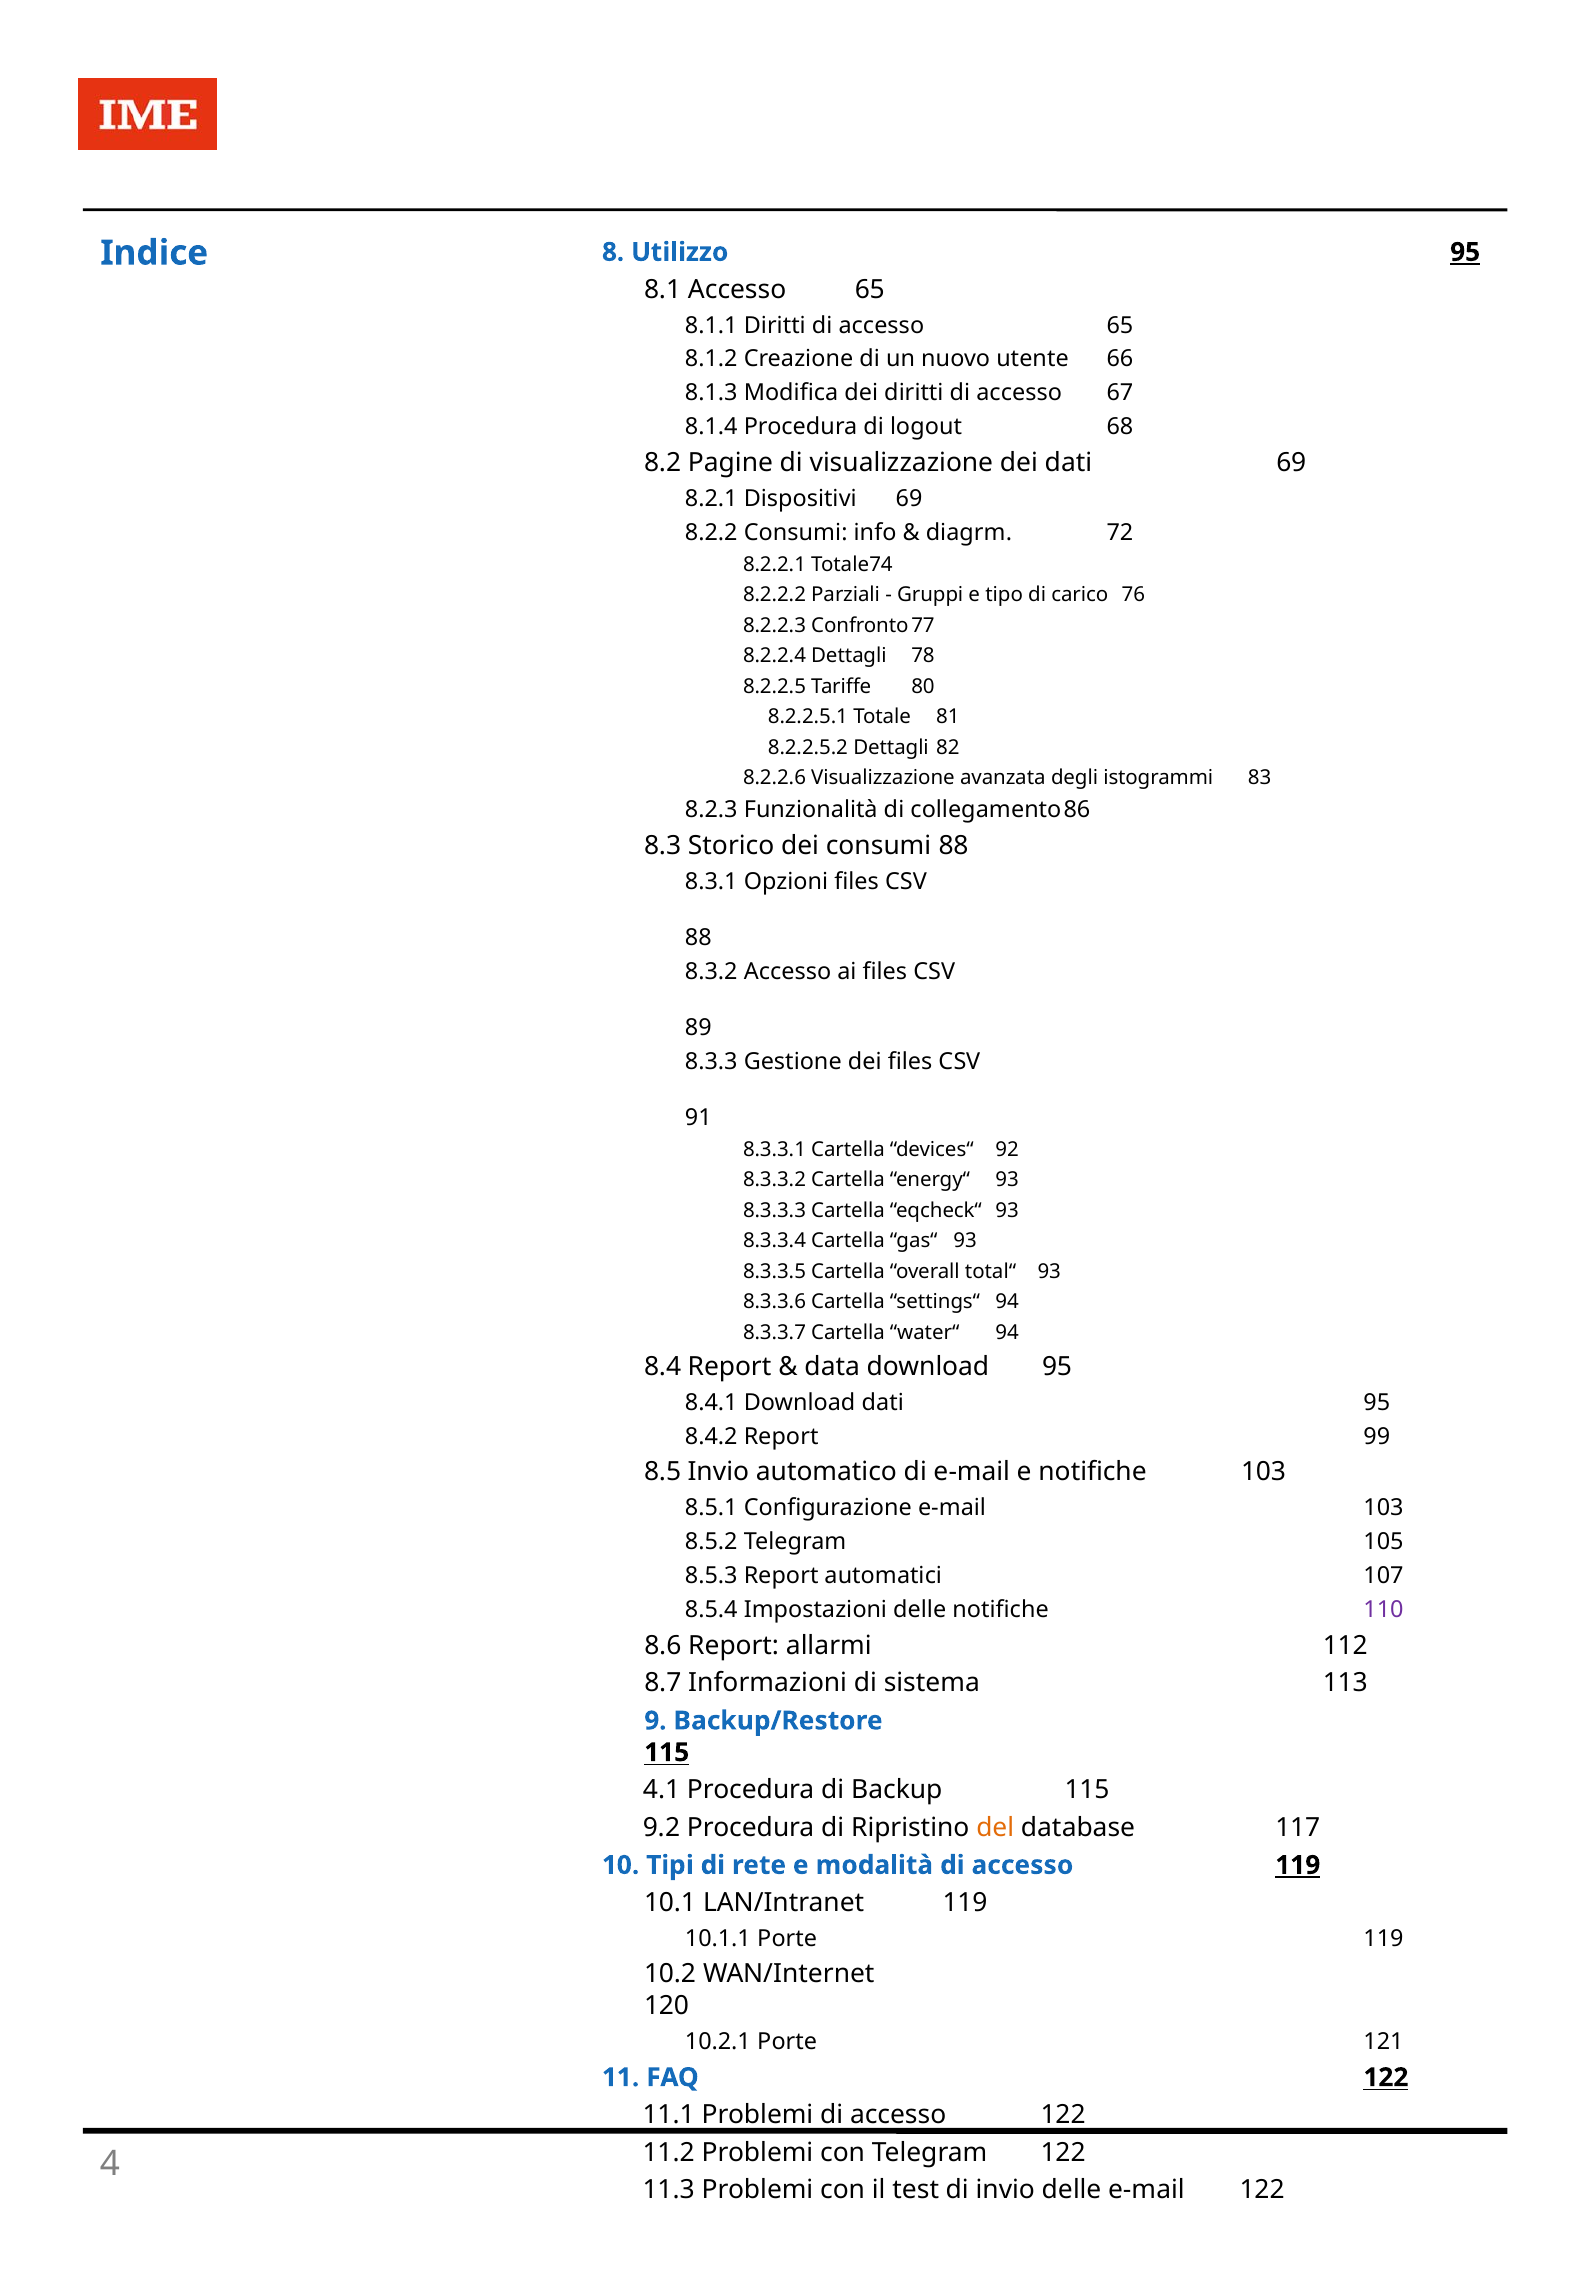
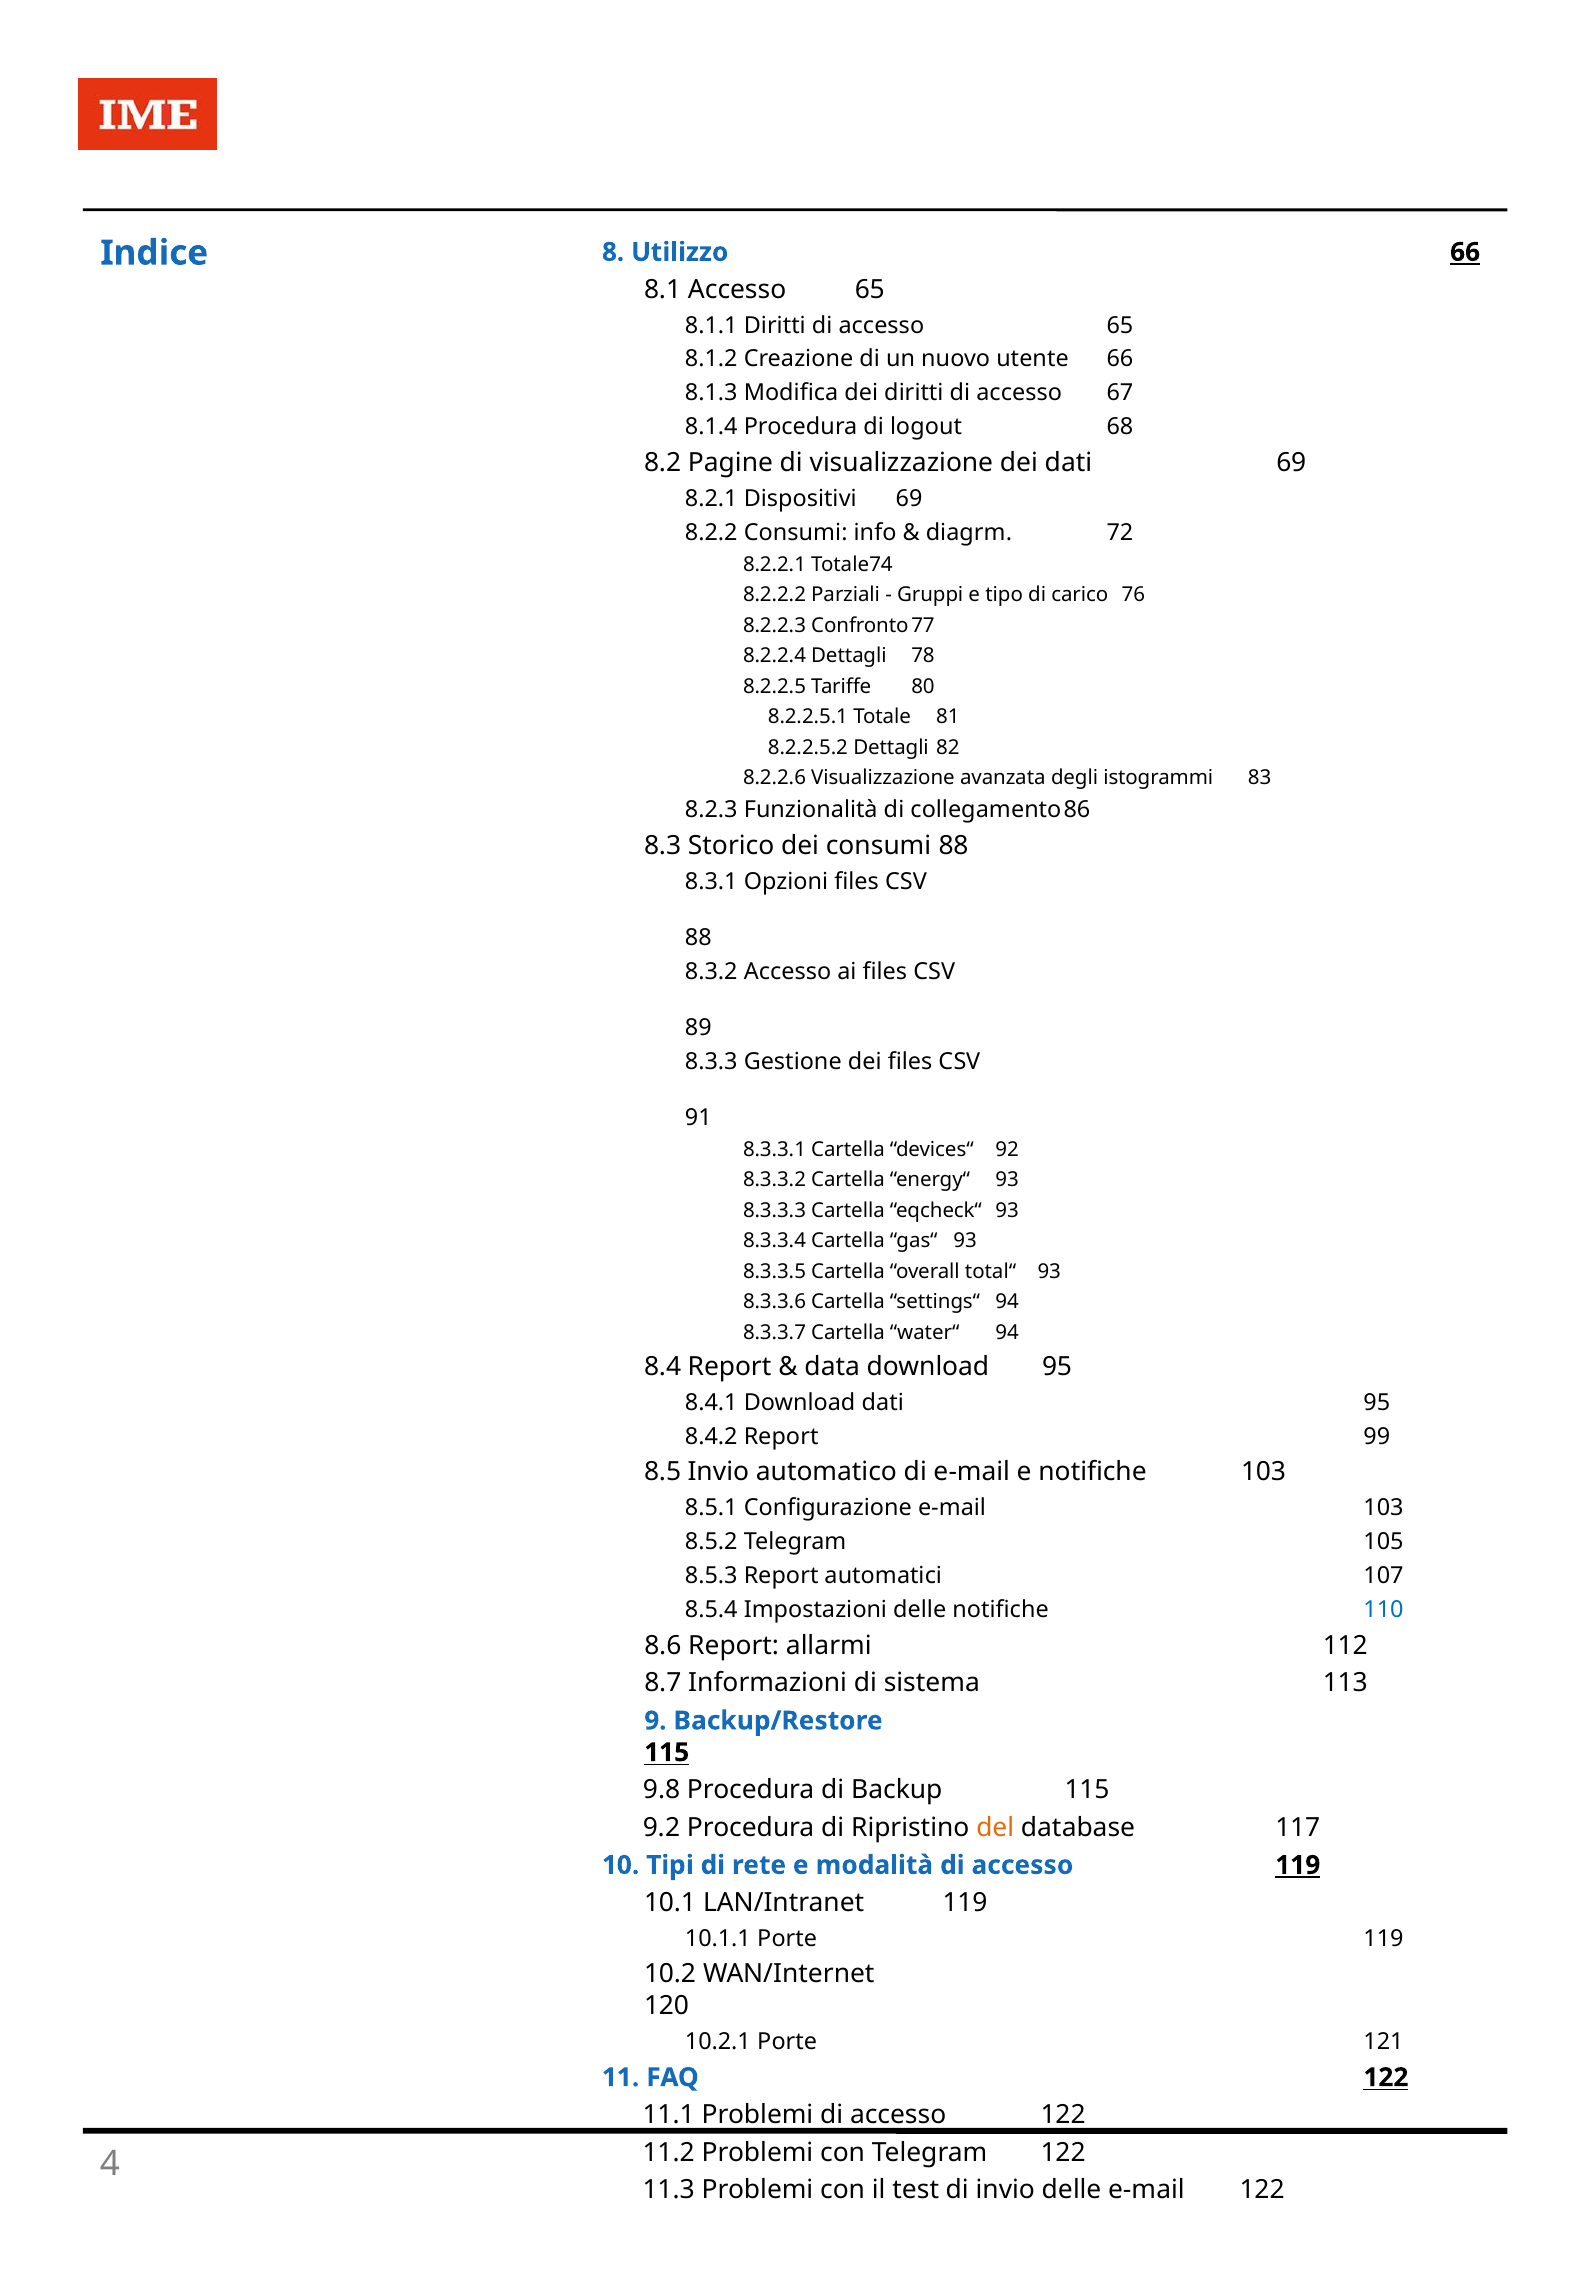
Utilizzo 95: 95 -> 66 (1465, 252)
110 colour: purple -> blue (1384, 1610)
4.1: 4.1 -> 9.8 (662, 1791)
